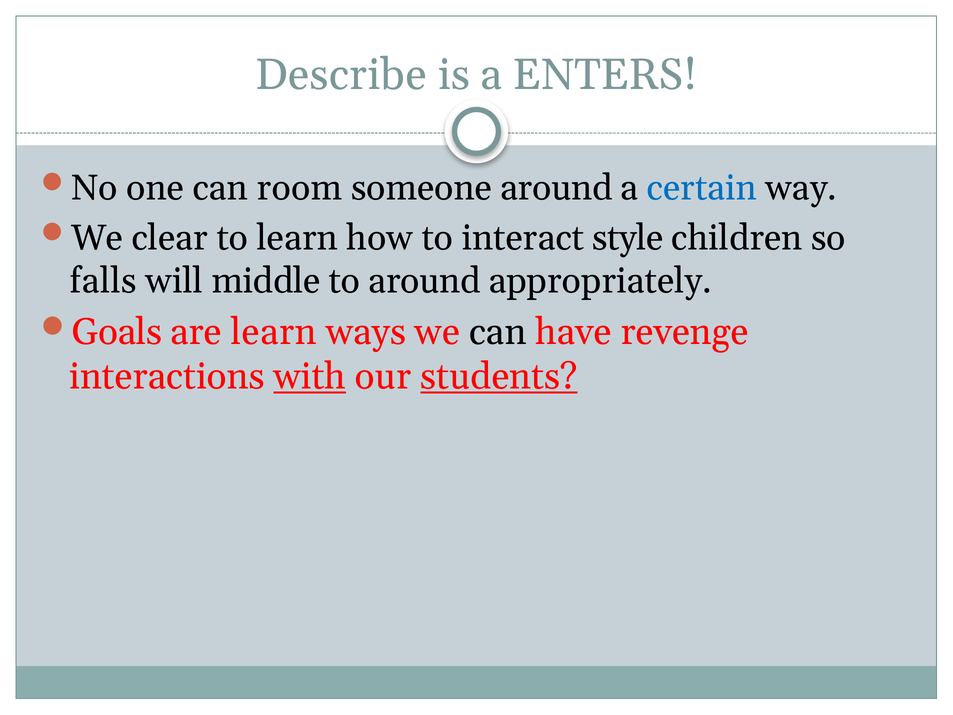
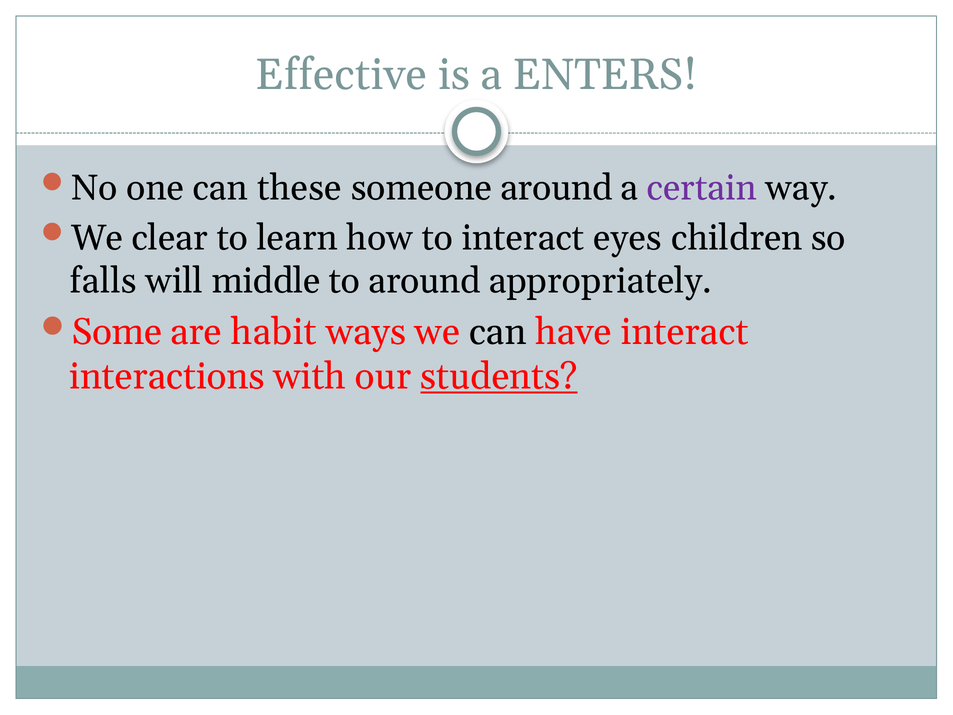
Describe: Describe -> Effective (341, 75)
room: room -> these (299, 188)
certain colour: blue -> purple (702, 188)
style: style -> eyes (628, 238)
Goals: Goals -> Some (117, 332)
are learn: learn -> habit (274, 332)
have revenge: revenge -> interact (684, 332)
with underline: present -> none (310, 377)
